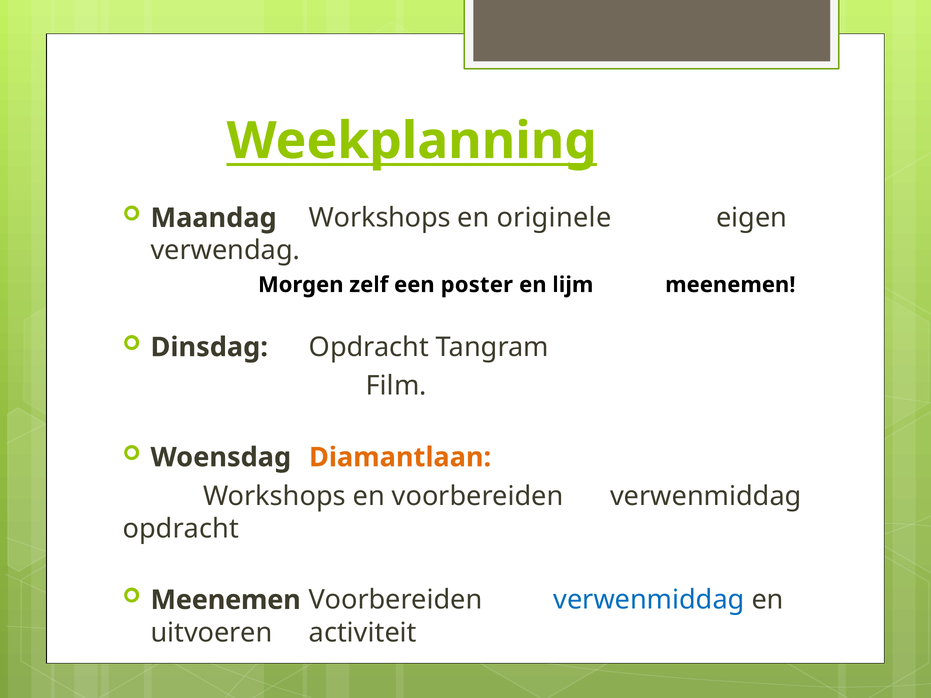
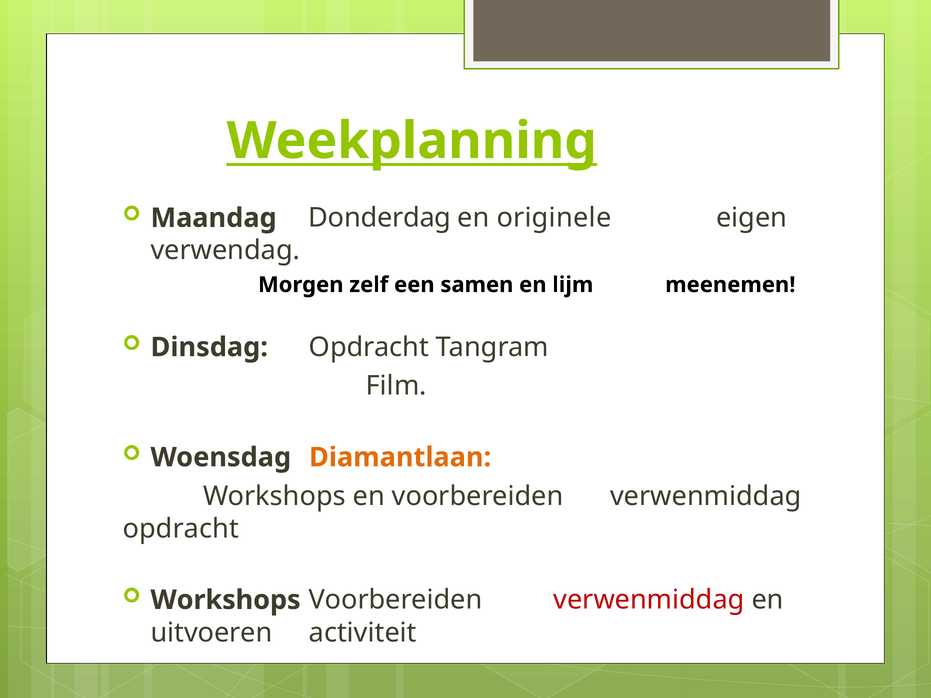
Maandag Workshops: Workshops -> Donderdag (380, 218)
poster: poster -> samen (477, 285)
Meenemen: Meenemen -> Workshops (226, 600)
verwenmiddag colour: blue -> red (649, 600)
